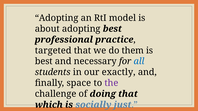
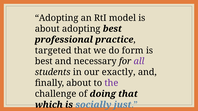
them: them -> form (133, 51)
all colour: blue -> purple (139, 62)
finally space: space -> about (79, 83)
